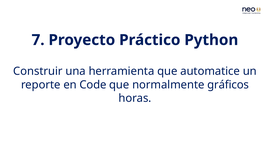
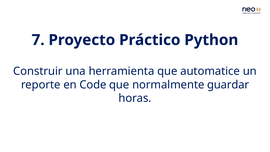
gráficos: gráficos -> guardar (228, 85)
